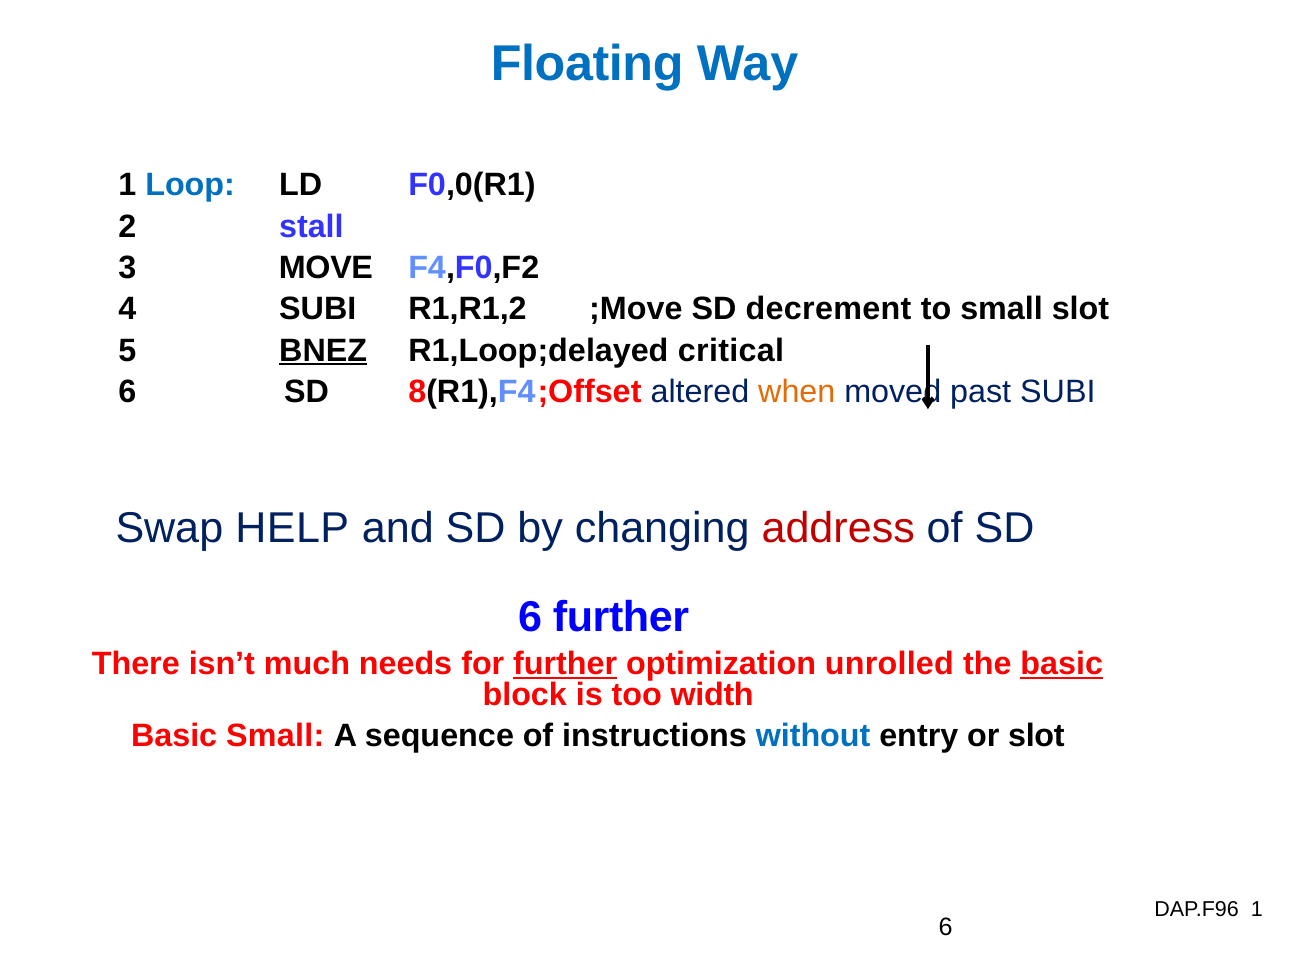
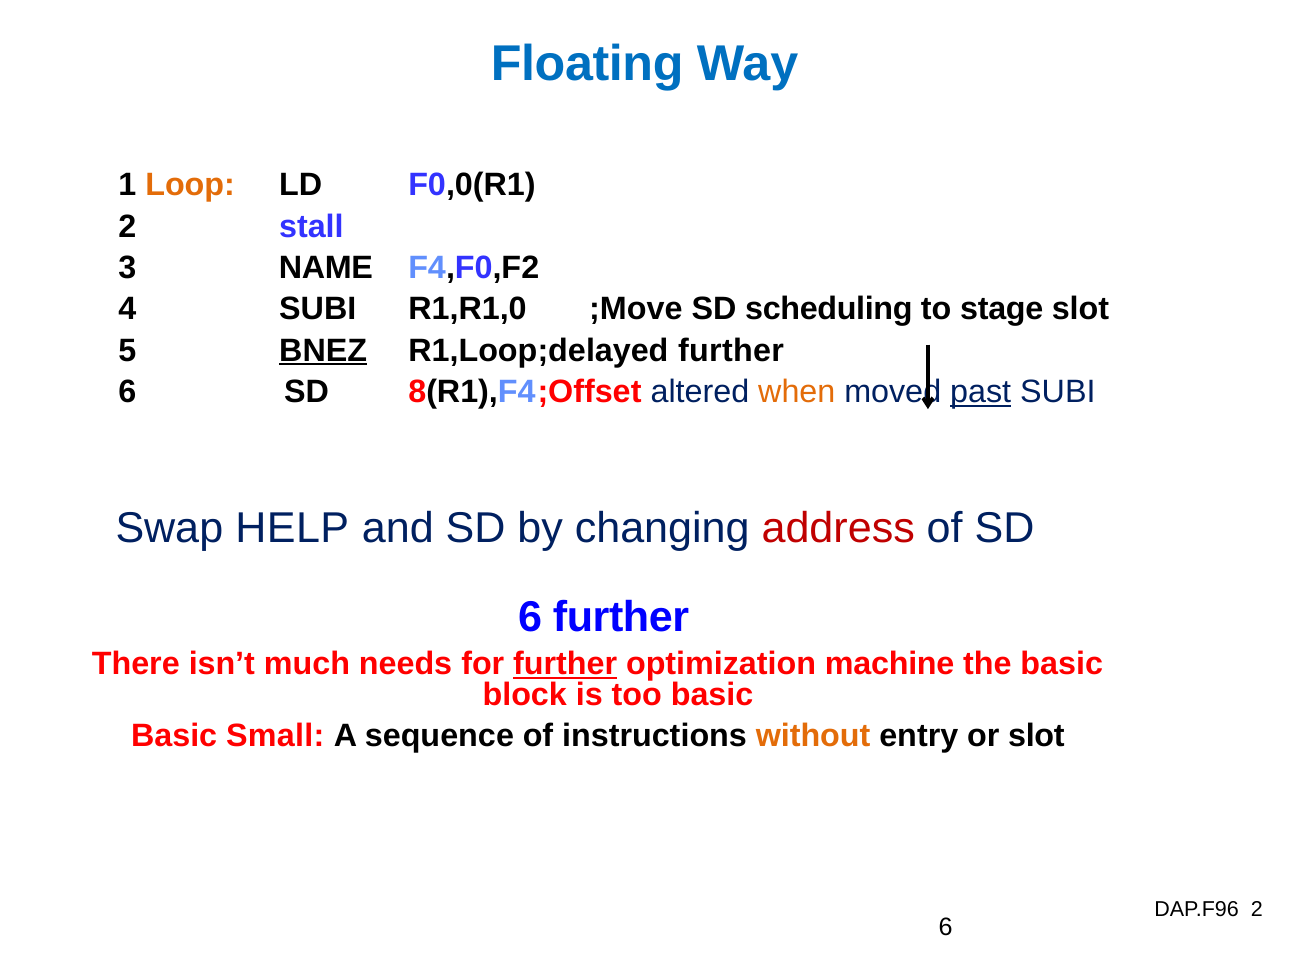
Loop colour: blue -> orange (190, 185)
MOVE: MOVE -> NAME (326, 268)
R1,R1,2: R1,R1,2 -> R1,R1,0 (468, 309)
decrement: decrement -> scheduling (829, 309)
to small: small -> stage (1002, 309)
critical: critical -> further (731, 350)
past underline: none -> present (981, 392)
unrolled: unrolled -> machine (890, 664)
basic underline: present -> none (1062, 664)
too width: width -> basic (712, 695)
without colour: blue -> orange (813, 735)
1: 1 -> 2 (1257, 909)
